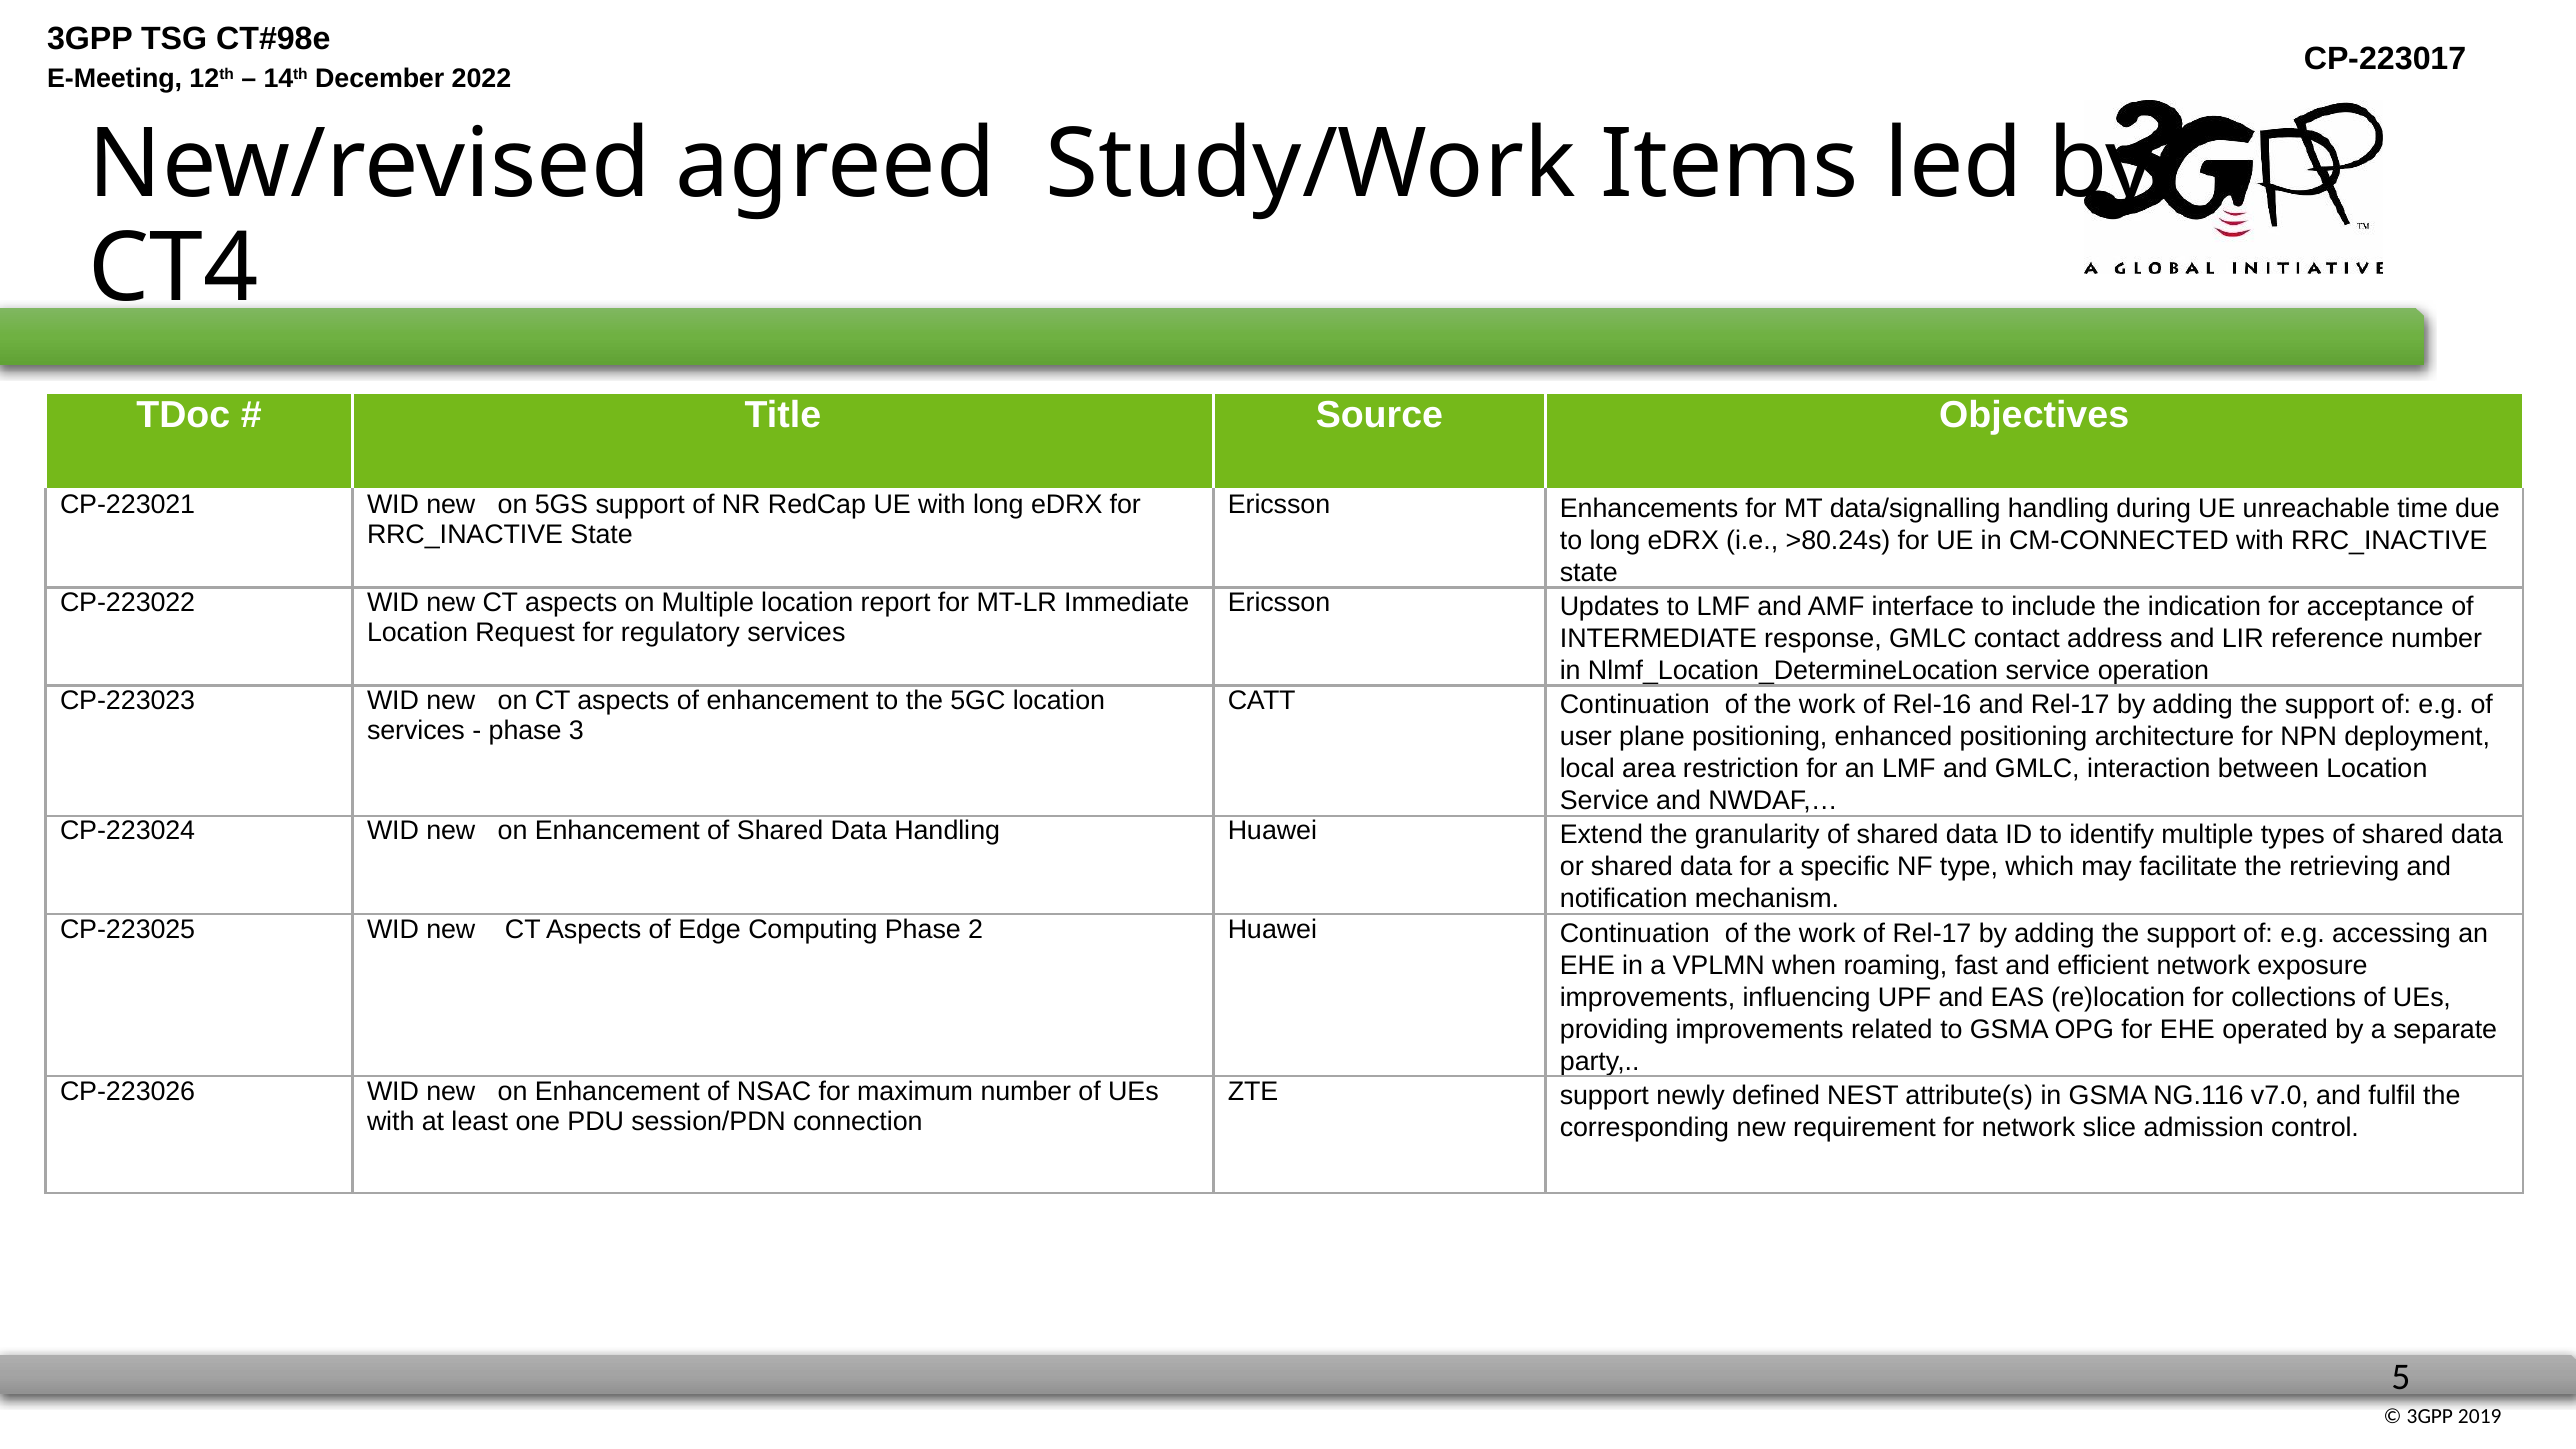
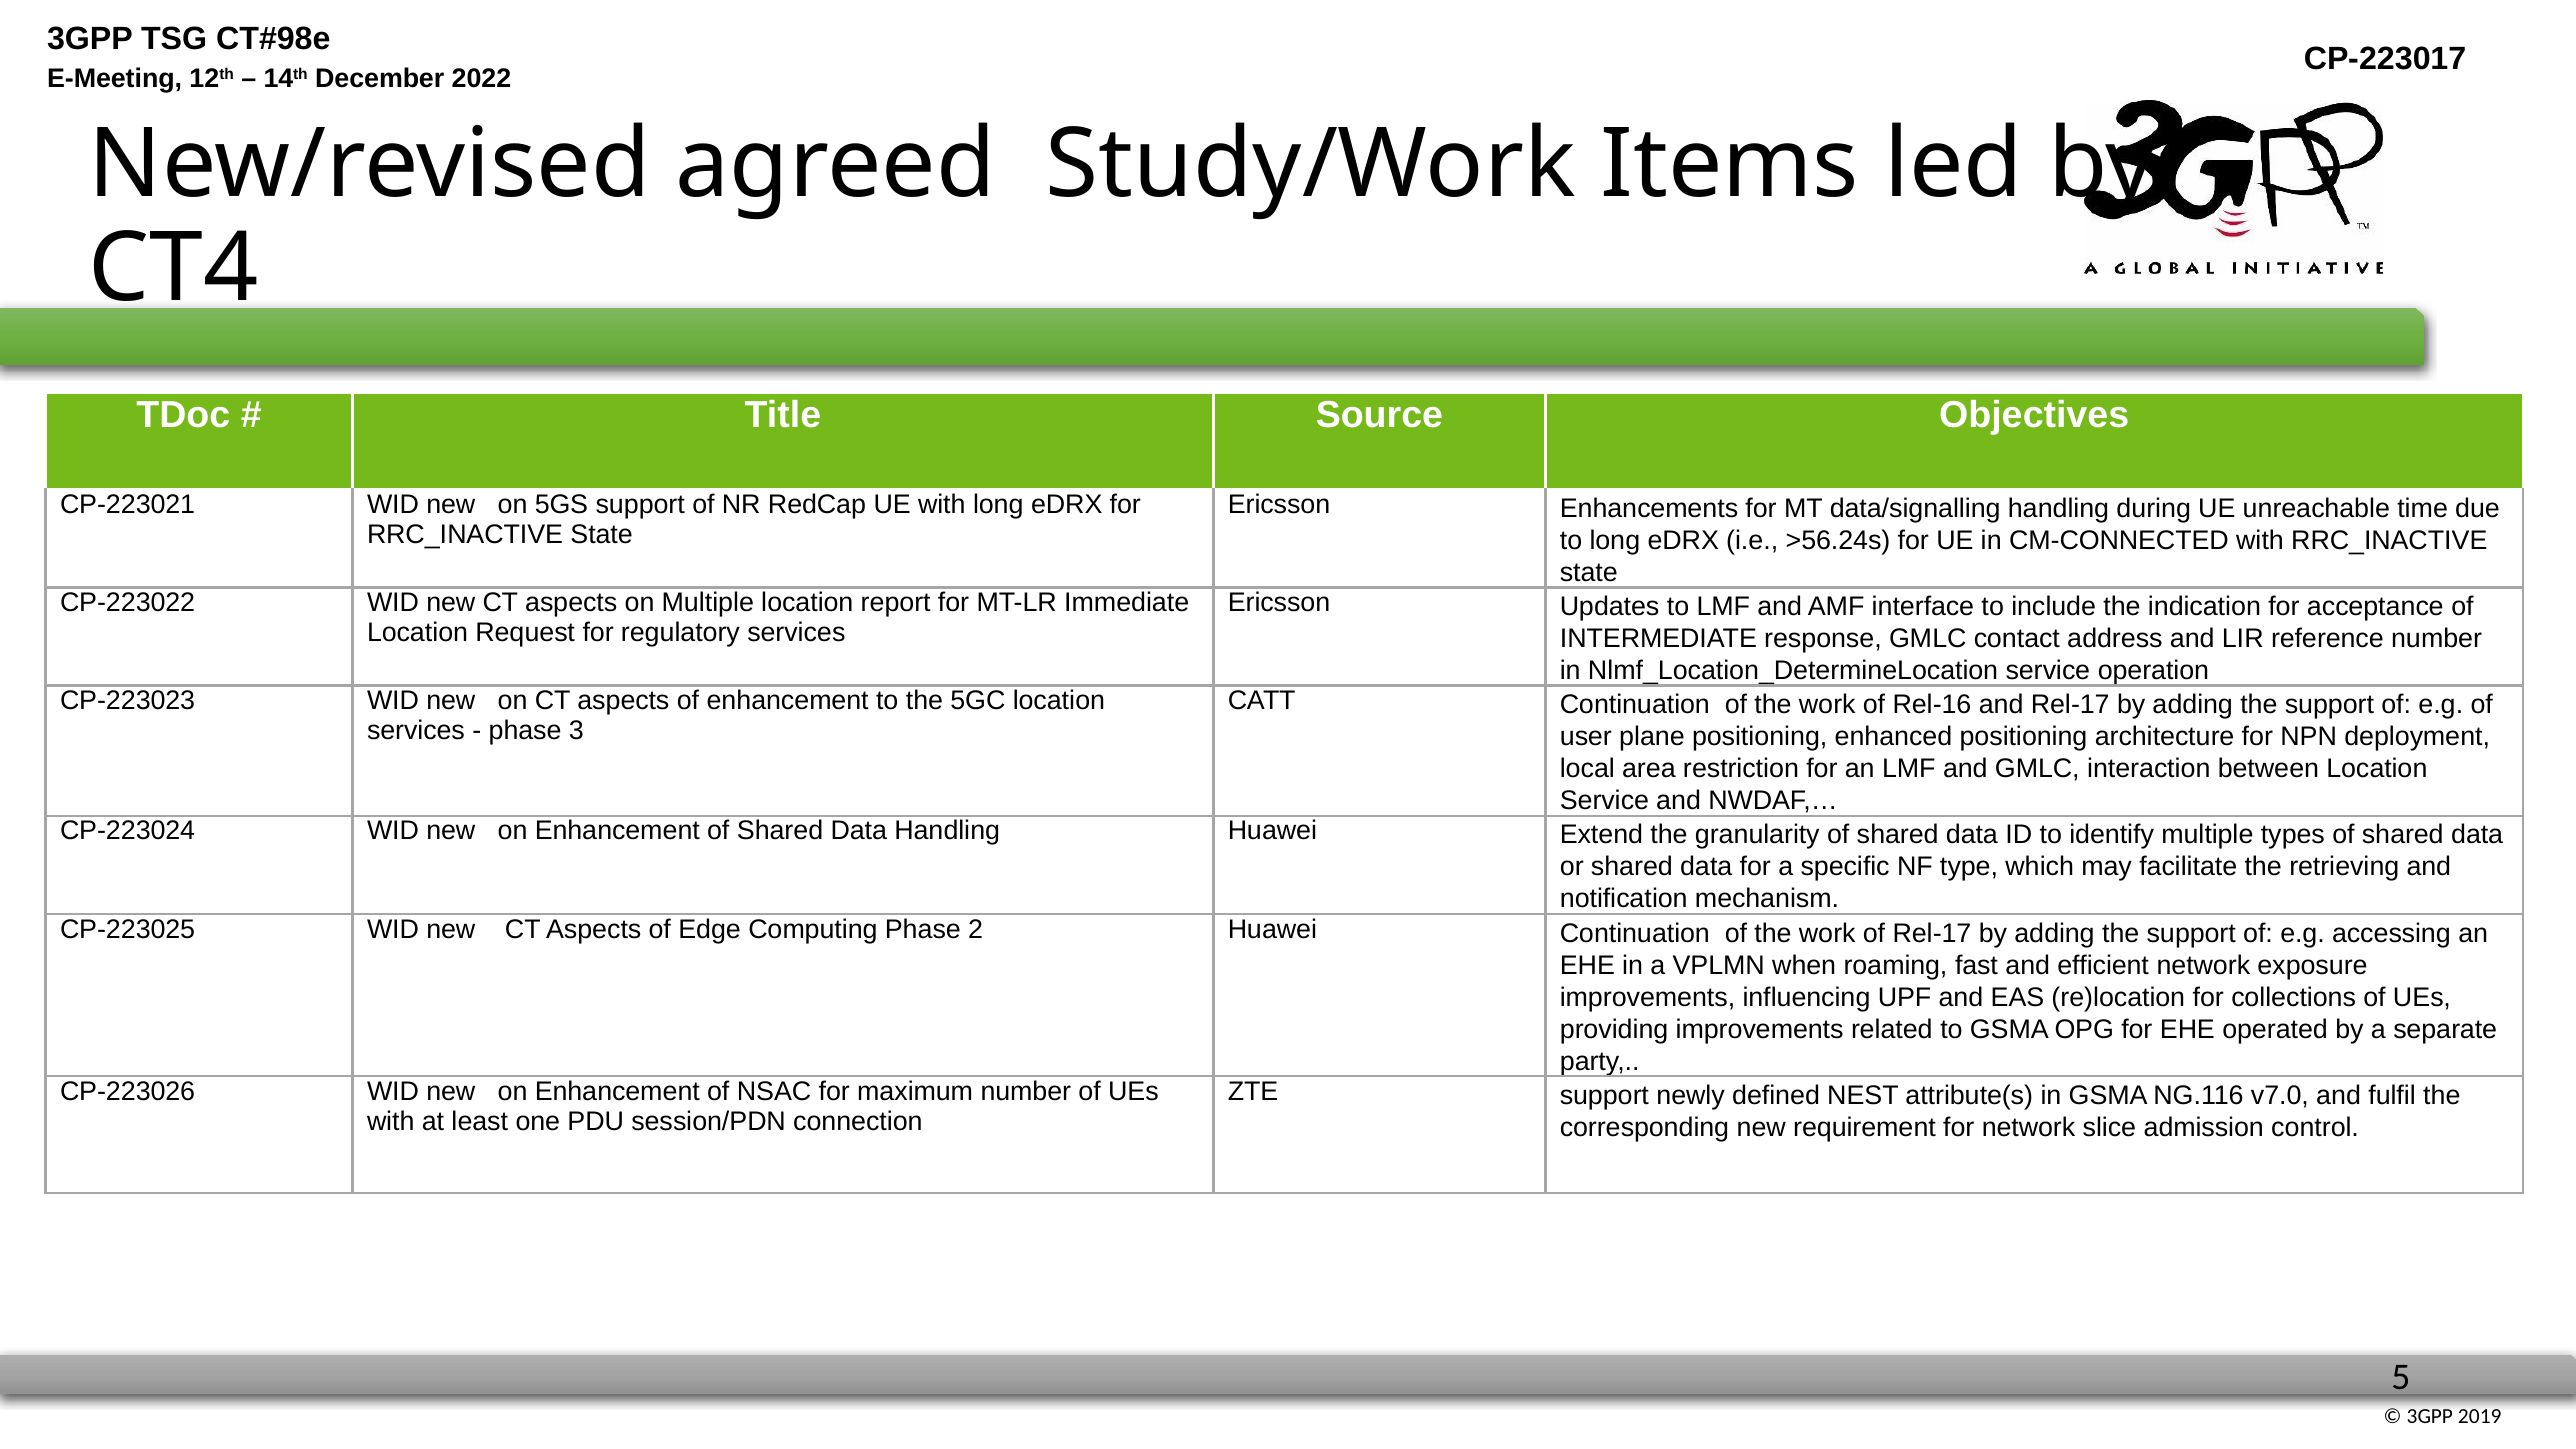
>80.24s: >80.24s -> >56.24s (1838, 541)
